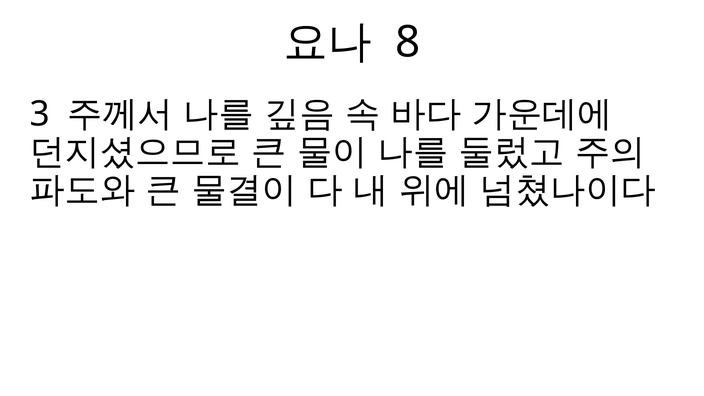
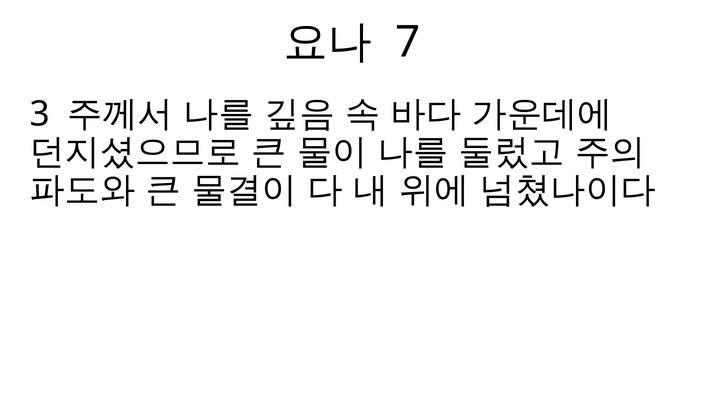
8: 8 -> 7 (408, 42)
